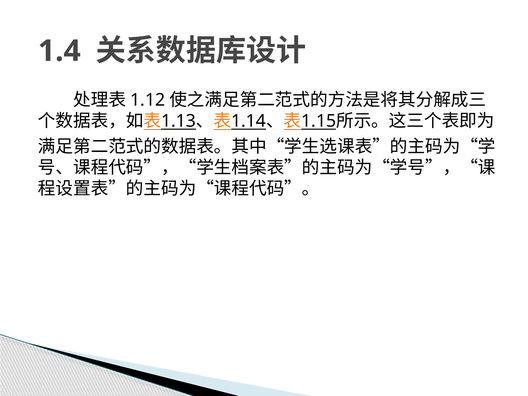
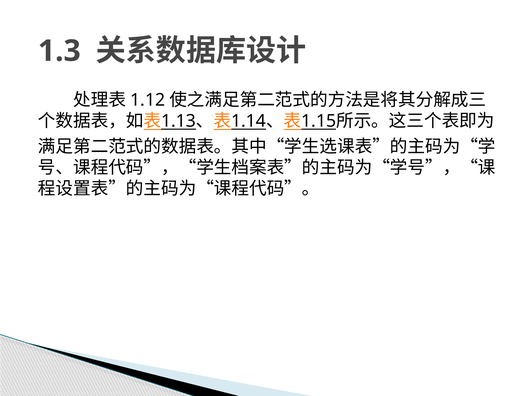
1.4: 1.4 -> 1.3 (59, 51)
